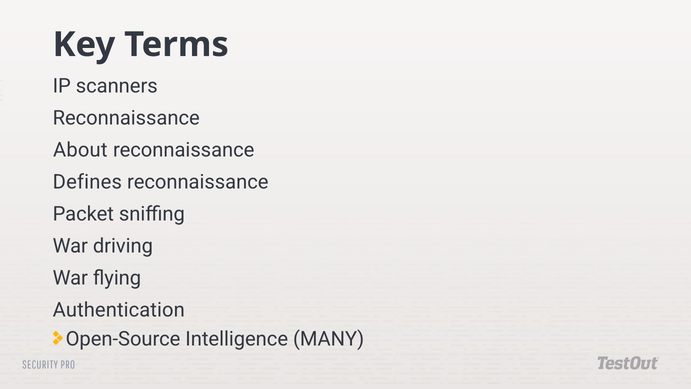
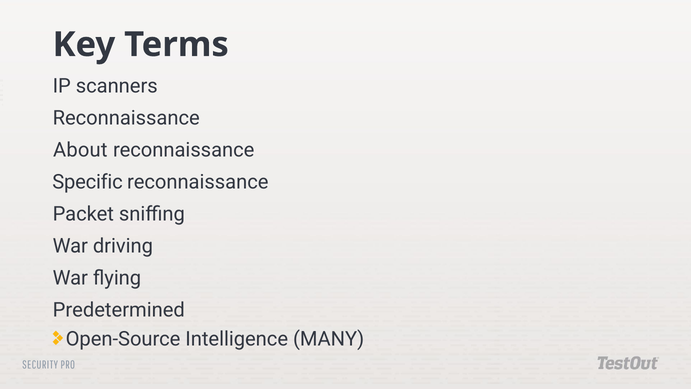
Defines: Defines -> Specific (88, 182)
Authentication: Authentication -> Predetermined (119, 310)
